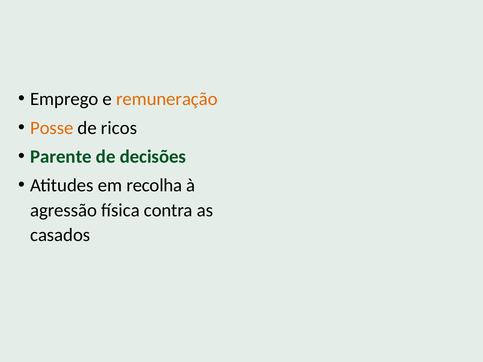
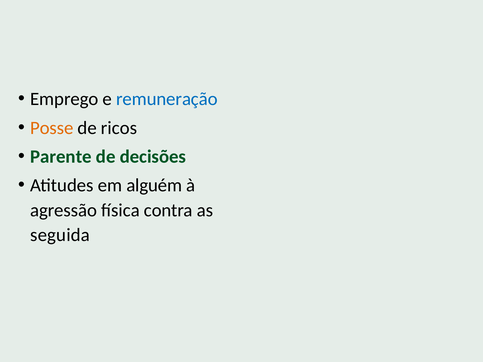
remuneração colour: orange -> blue (167, 99)
recolha: recolha -> alguém (154, 186)
casados: casados -> seguida (60, 235)
